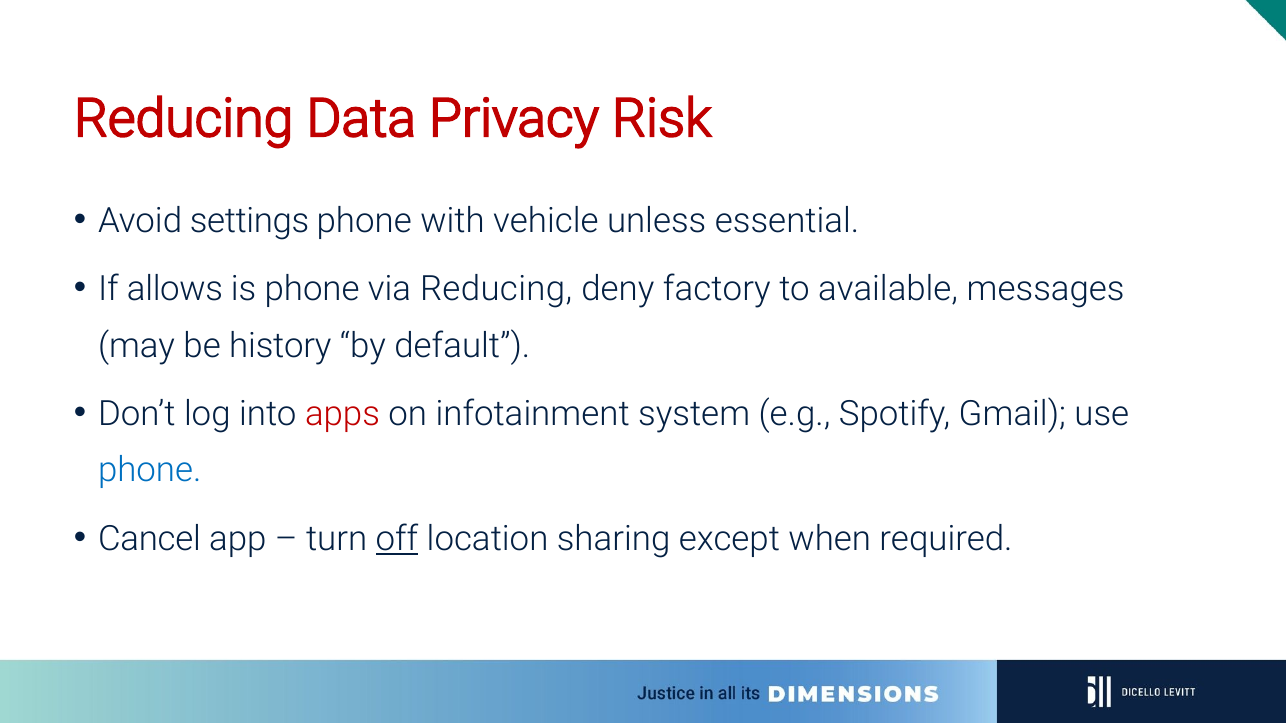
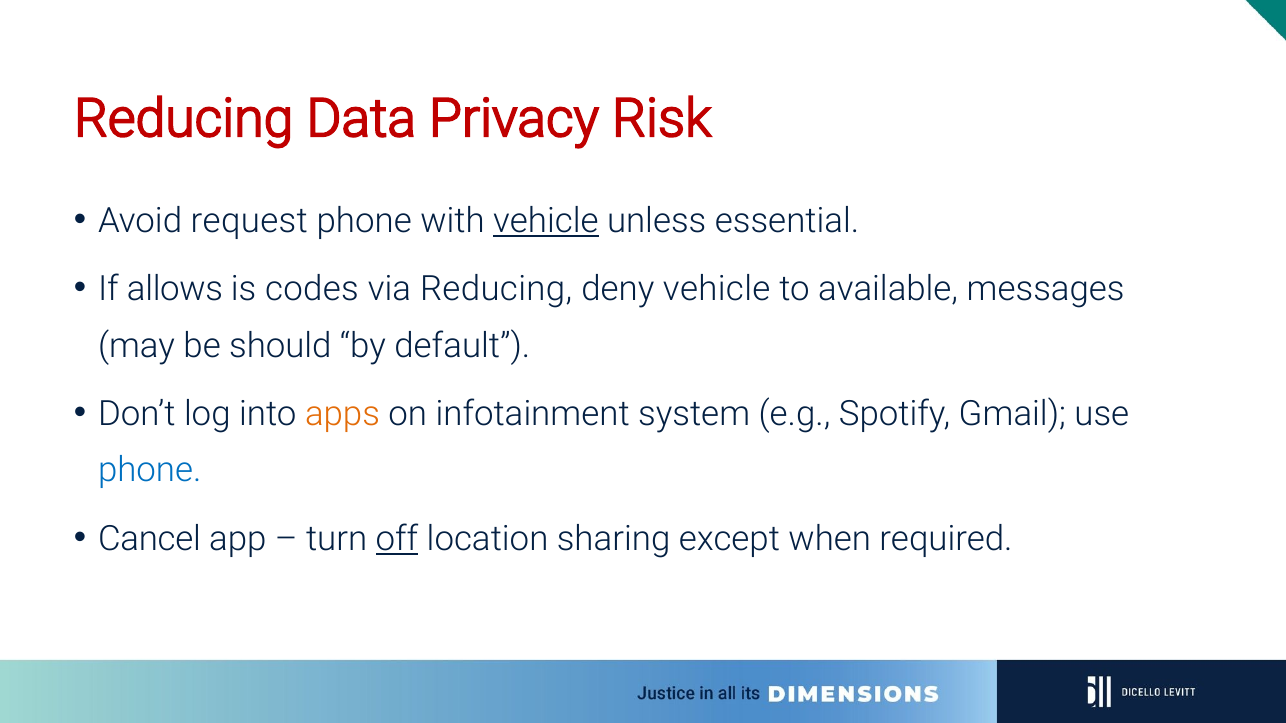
settings: settings -> request (249, 221)
vehicle underline: none -> present (546, 221)
is phone: phone -> codes (312, 290)
deny factory: factory -> vehicle (717, 290)
history: history -> should (280, 346)
apps colour: red -> orange (342, 414)
